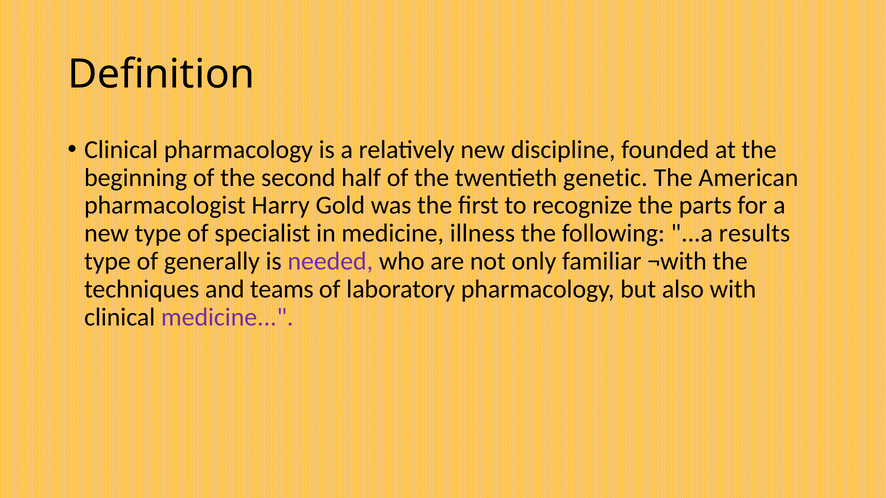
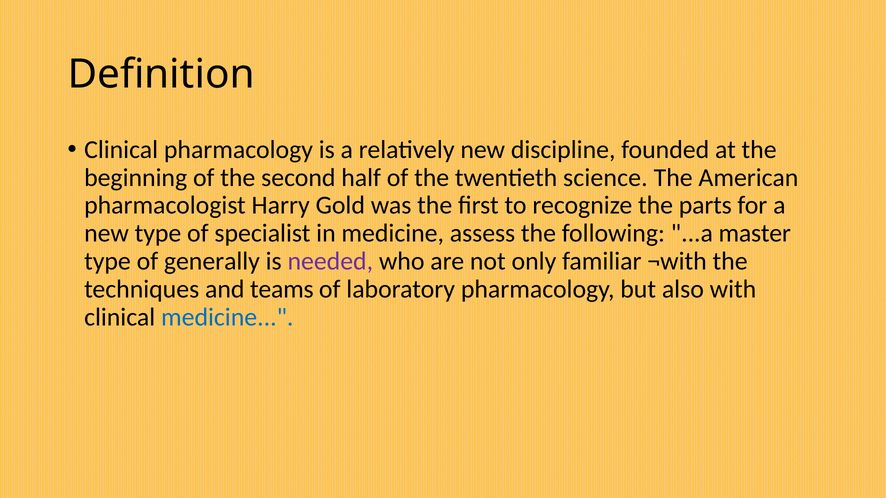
genetic: genetic -> science (605, 178)
illness: illness -> assess (483, 234)
results: results -> master (755, 234)
medicine colour: purple -> blue (227, 317)
